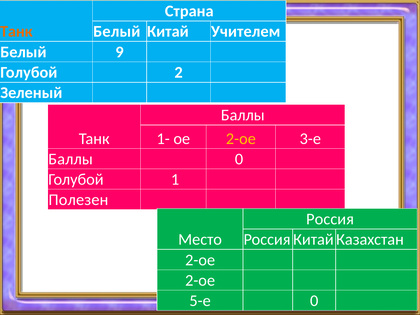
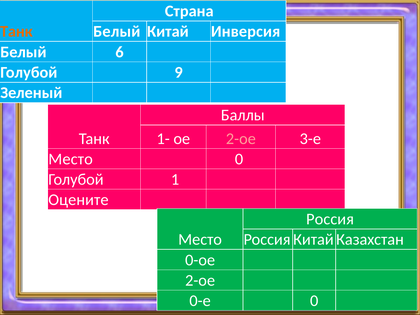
Учителем: Учителем -> Инверсия (246, 32)
9: 9 -> 6 (120, 52)
2: 2 -> 9 (179, 72)
2-ое colour: yellow -> pink (241, 139)
Баллы: Баллы -> Место (71, 159)
Полезен: Полезен -> Оцените (78, 200)
2-ое: 2-ое -> 0-ое (200, 260)
5-е: 5-е -> 0-е (200, 301)
